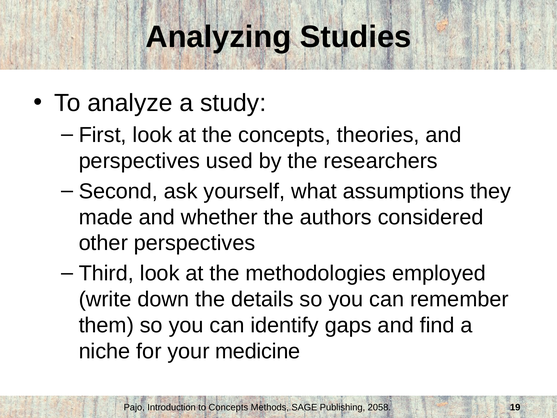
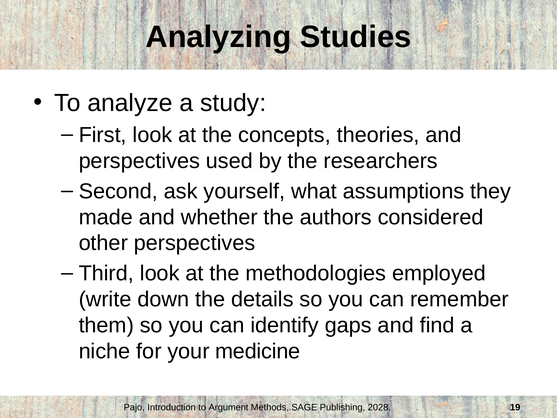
to Concepts: Concepts -> Argument (228, 407)
2058: 2058 -> 2028 (379, 407)
